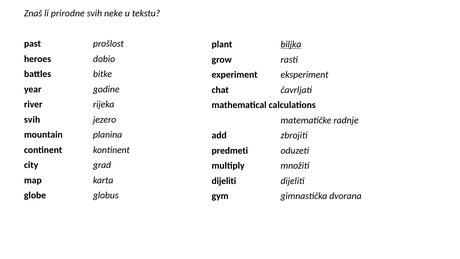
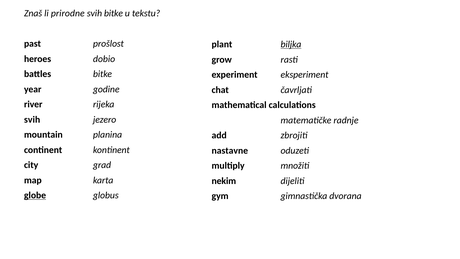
svih neke: neke -> bitke (114, 13)
predmeti: predmeti -> nastavne (230, 150)
dijeliti: dijeliti -> nekim (224, 181)
globe underline: none -> present (35, 195)
